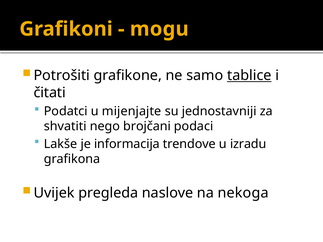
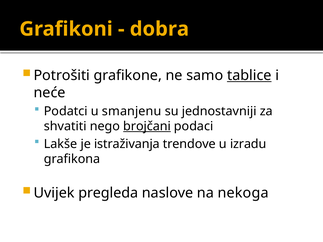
mogu: mogu -> dobra (159, 29)
čitati: čitati -> neće (50, 93)
mijenjajte: mijenjajte -> smanjenu (132, 111)
brojčani underline: none -> present (147, 126)
informacija: informacija -> istraživanja (127, 144)
